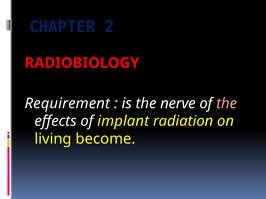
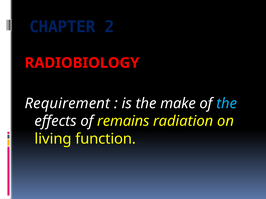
nerve: nerve -> make (178, 104)
the colour: pink -> light blue (227, 104)
implant: implant -> remains (123, 121)
become: become -> function (106, 139)
